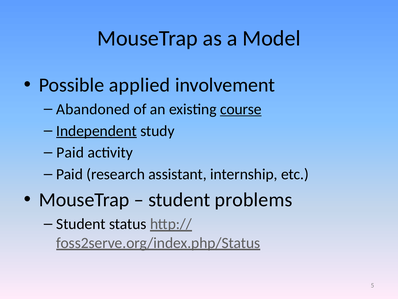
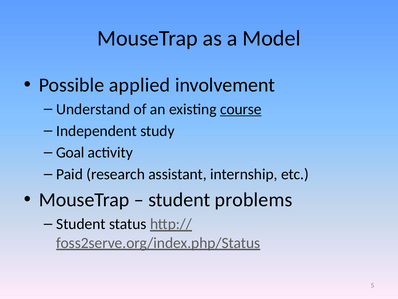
Abandoned: Abandoned -> Understand (93, 109)
Independent underline: present -> none (97, 131)
Paid: Paid -> Goal (70, 152)
